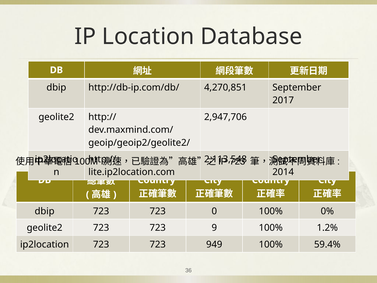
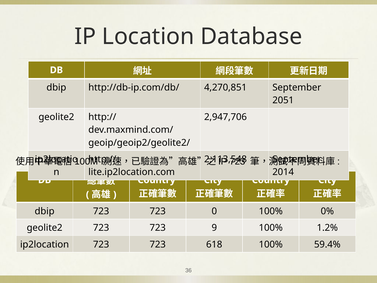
2017: 2017 -> 2051 (283, 100)
949: 949 -> 618 (214, 244)
